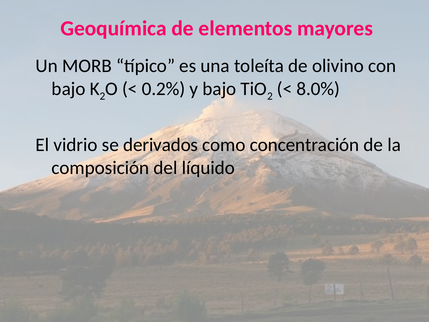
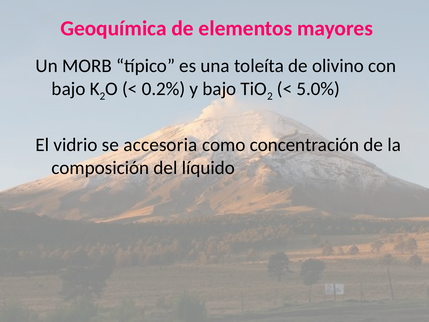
8.0%: 8.0% -> 5.0% (318, 89)
derivados: derivados -> accesoria (160, 145)
